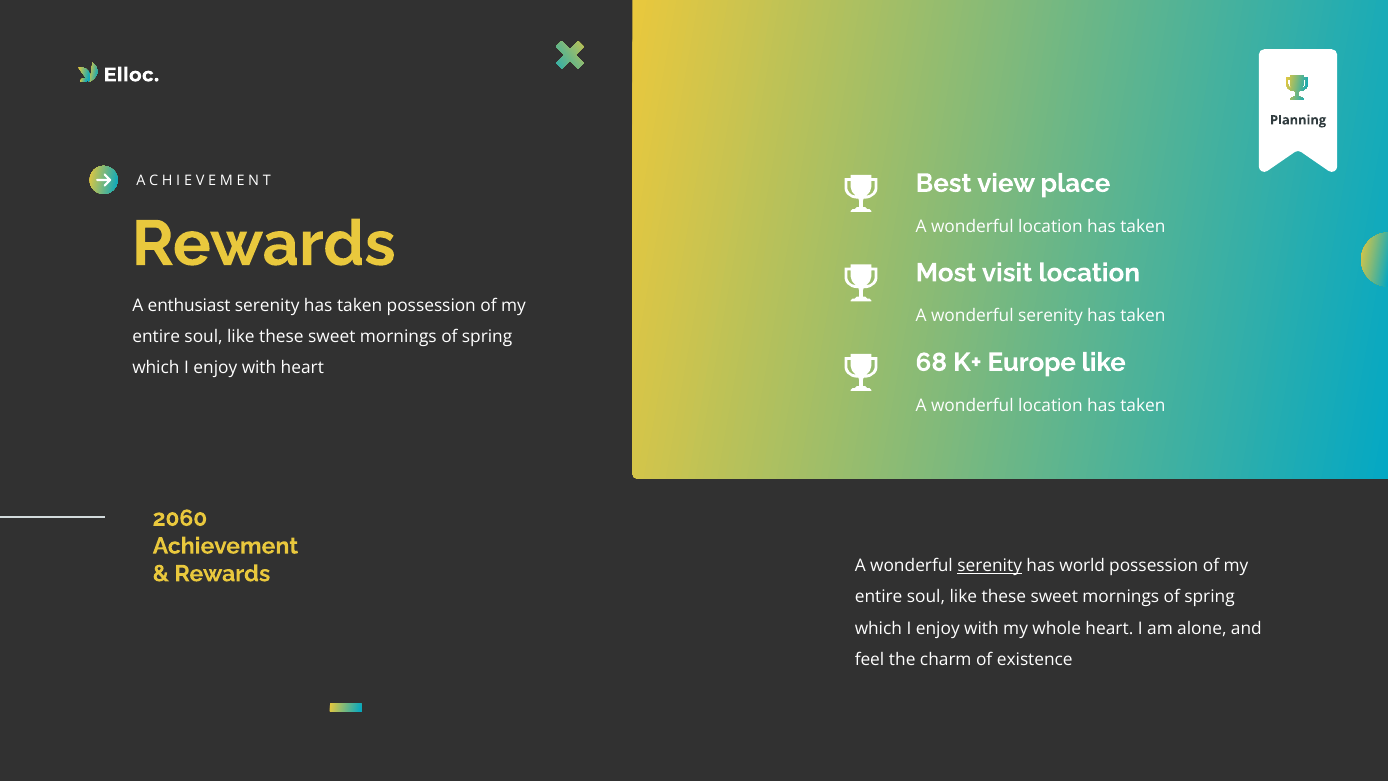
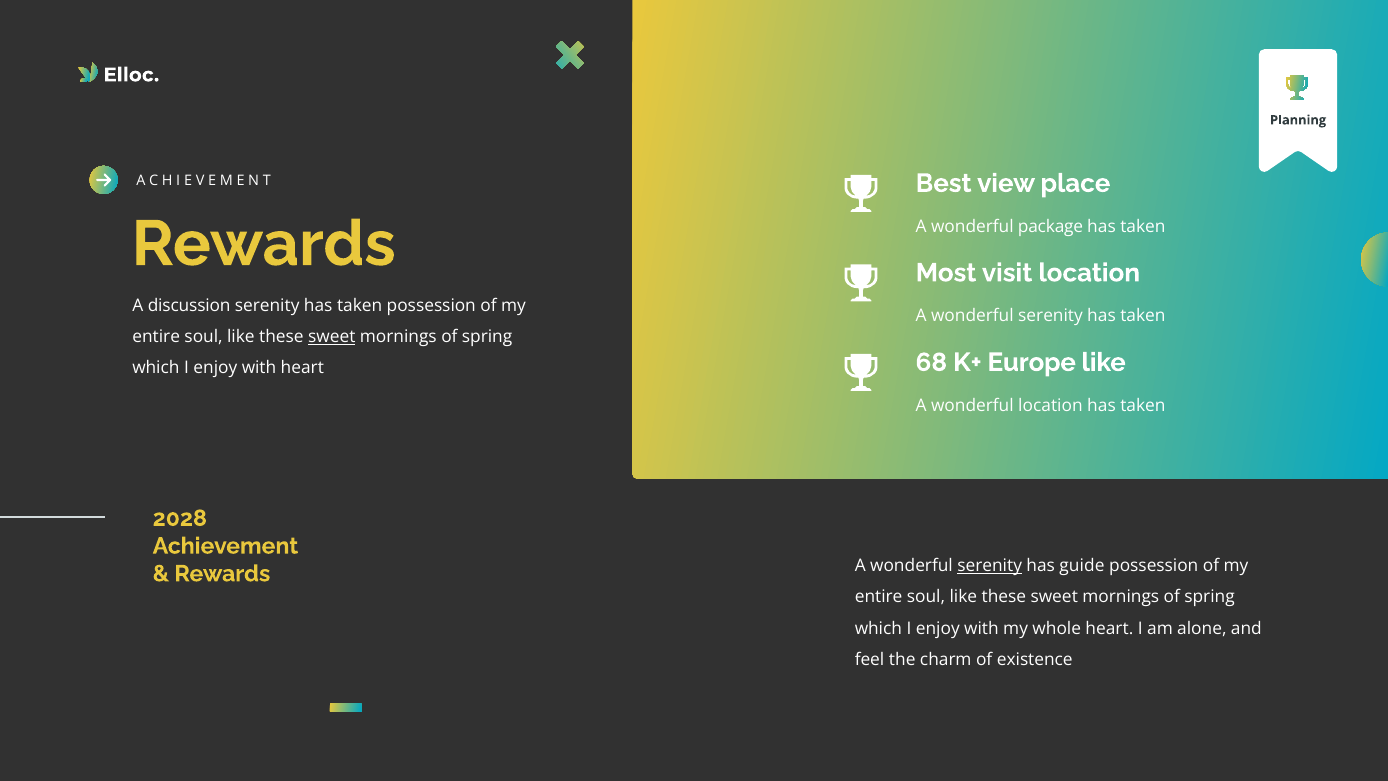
location: location -> package (1051, 227)
enthusiast: enthusiast -> discussion (189, 305)
sweet underline: none -> present (332, 336)
2060: 2060 -> 2028 (180, 518)
world: world -> guide (1082, 566)
